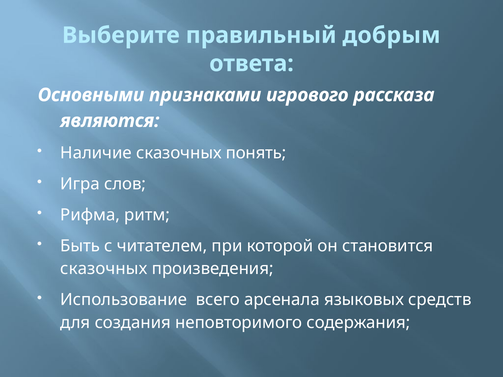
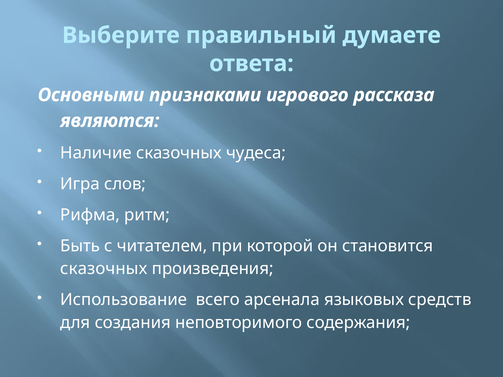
добрым: добрым -> думаете (392, 35)
понять: понять -> чудеса (256, 153)
